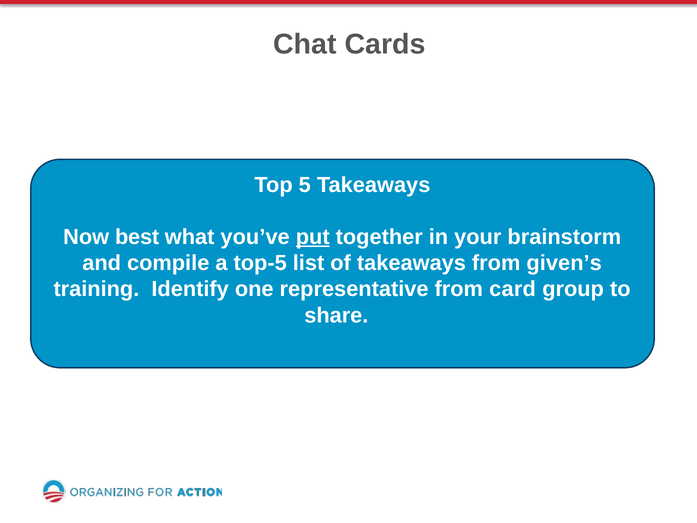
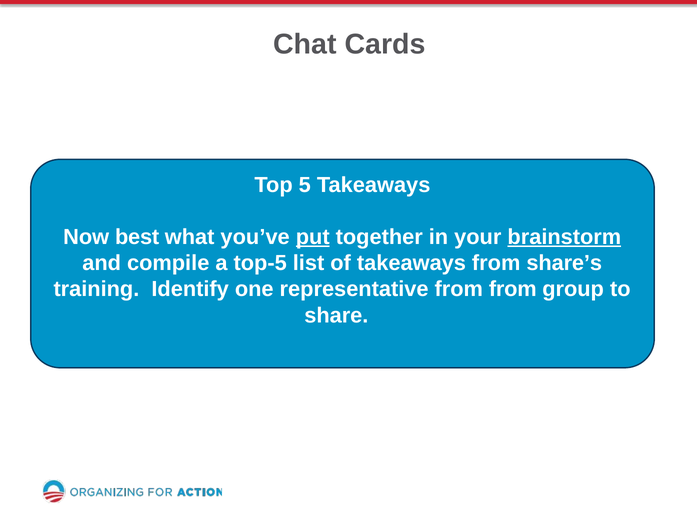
brainstorm underline: none -> present (564, 237)
given’s: given’s -> share’s (564, 263)
from card: card -> from (513, 289)
